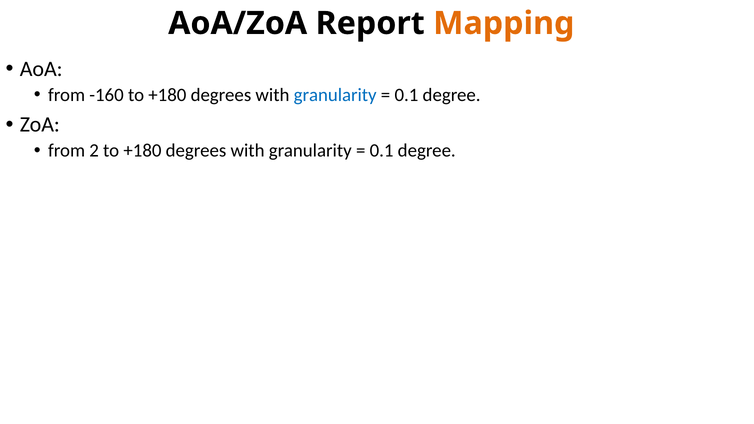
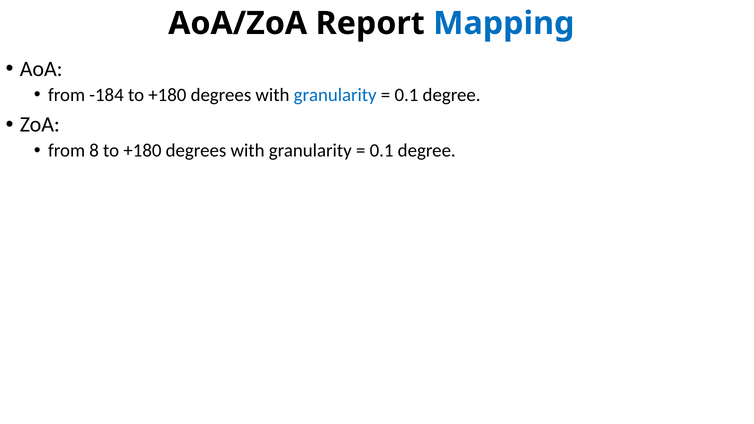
Mapping colour: orange -> blue (504, 23)
-160: -160 -> -184 (106, 95)
2: 2 -> 8 (94, 151)
